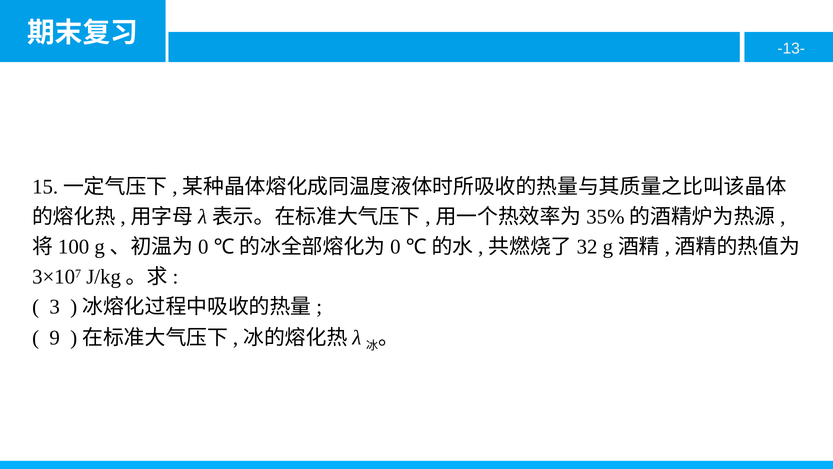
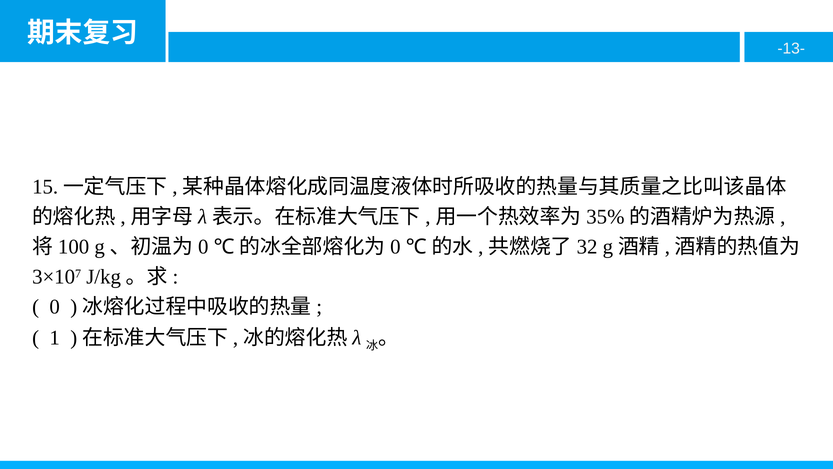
3: 3 -> 0 (55, 307)
9: 9 -> 1 (55, 337)
